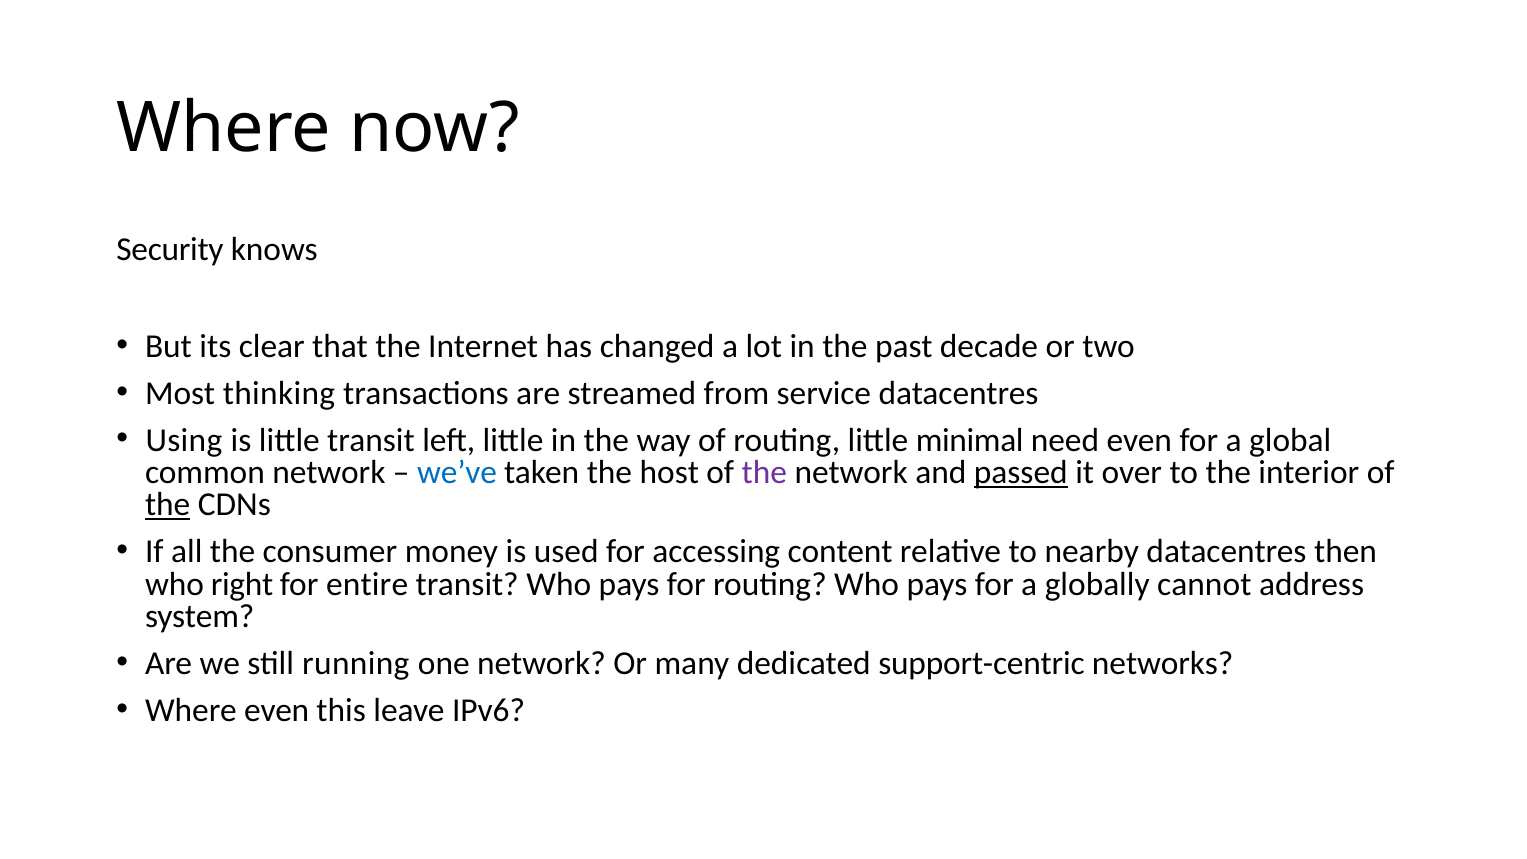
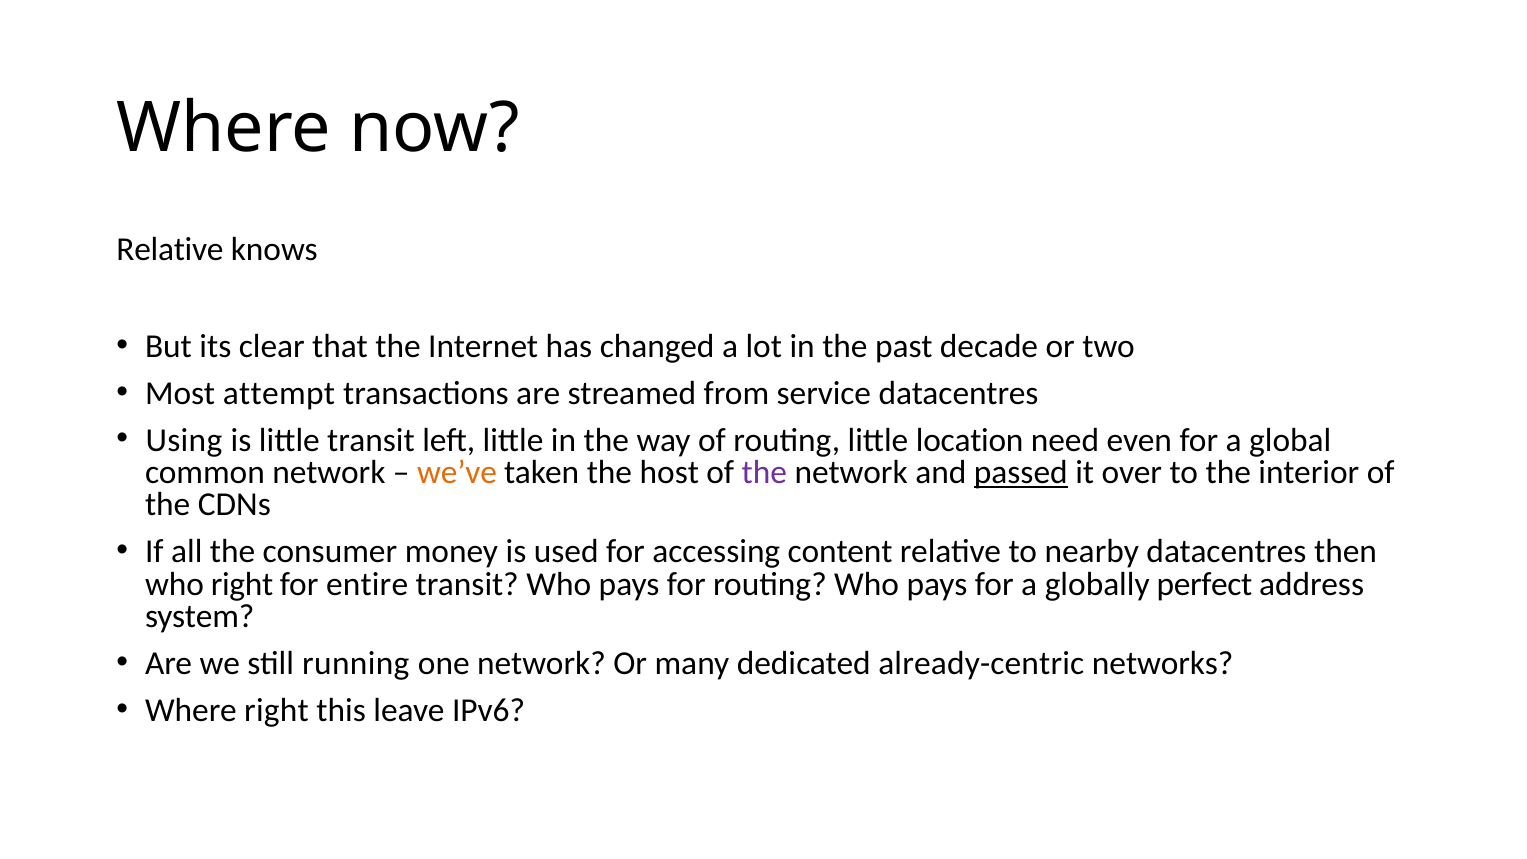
Security: Security -> Relative (170, 249)
thinking: thinking -> attempt (279, 393)
minimal: minimal -> location (970, 440)
we’ve colour: blue -> orange (457, 472)
the underline: present -> none (168, 505)
cannot: cannot -> perfect (1204, 584)
support-centric: support-centric -> already-centric (981, 663)
Where even: even -> right (276, 710)
